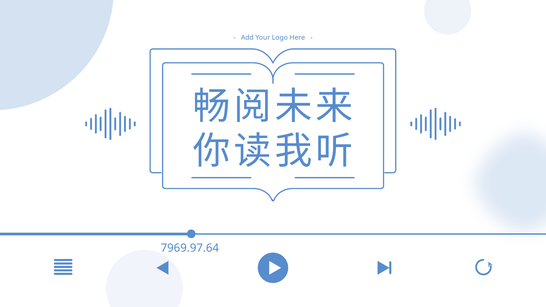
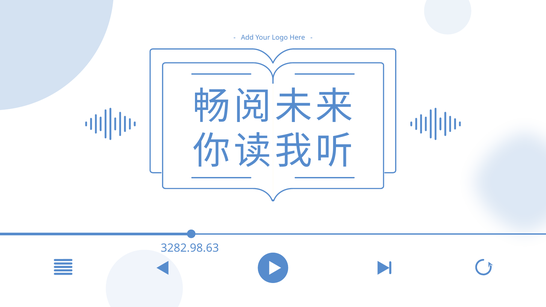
7969.97.64: 7969.97.64 -> 3282.98.63 (190, 248)
